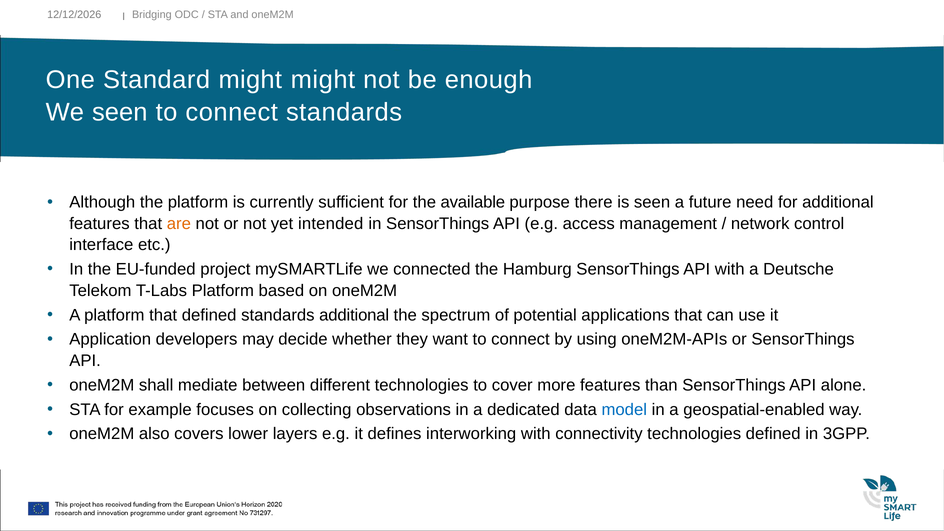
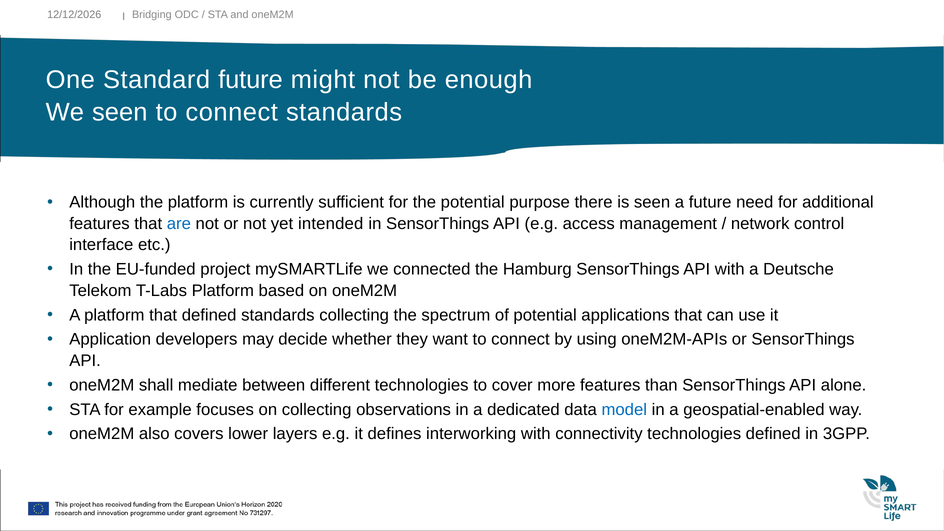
Standard might: might -> future (250, 80)
the available: available -> potential (473, 202)
are colour: orange -> blue (179, 223)
standards additional: additional -> collecting (354, 315)
